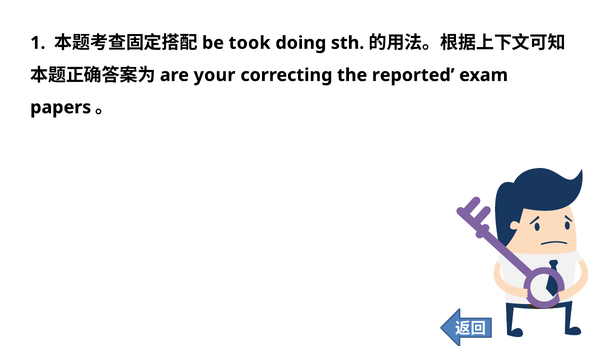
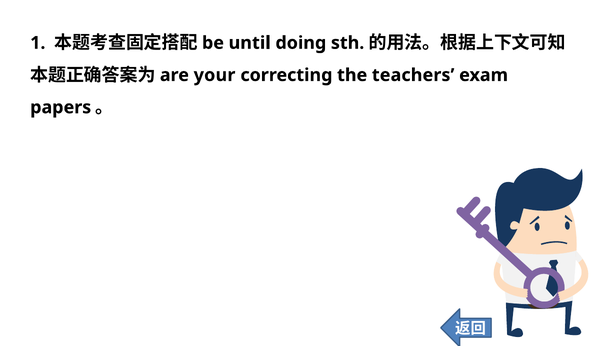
took: took -> until (250, 43)
reported: reported -> teachers (413, 75)
